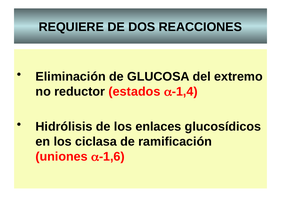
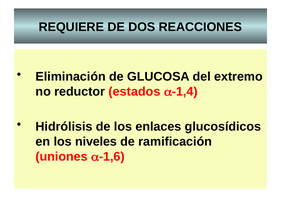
ciclasa: ciclasa -> niveles (96, 141)
